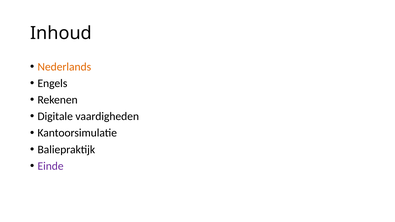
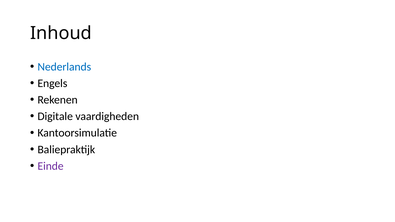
Nederlands colour: orange -> blue (64, 67)
